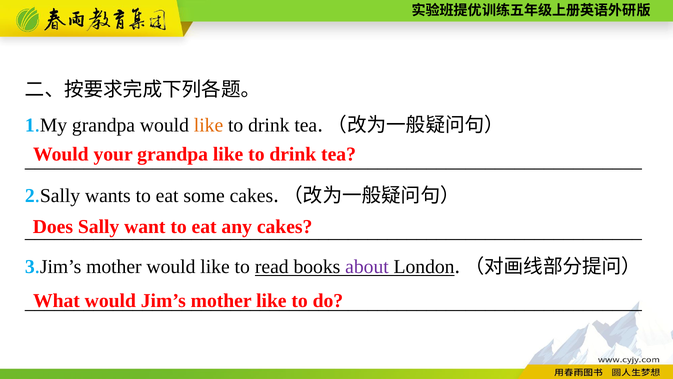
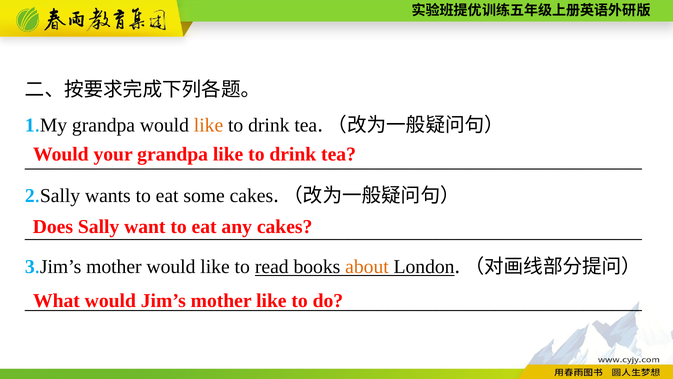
about colour: purple -> orange (367, 266)
